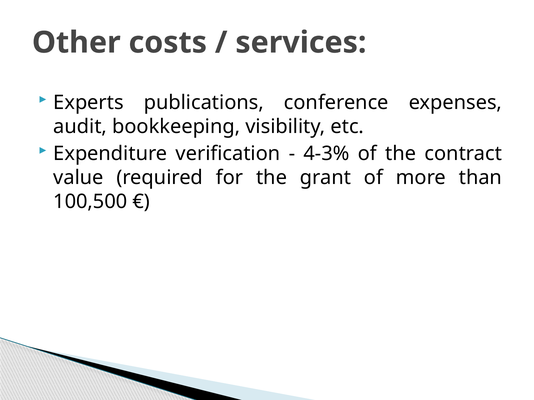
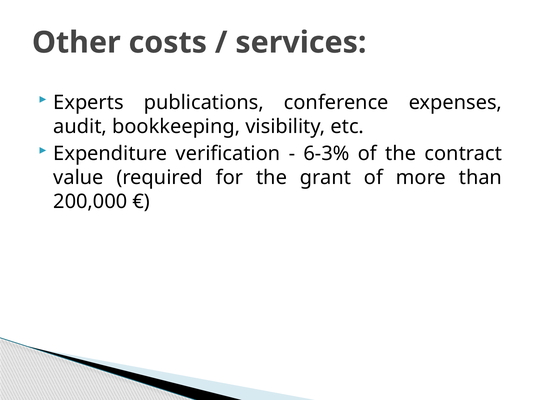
4-3%: 4-3% -> 6-3% (327, 154)
100,500: 100,500 -> 200,000 (90, 202)
